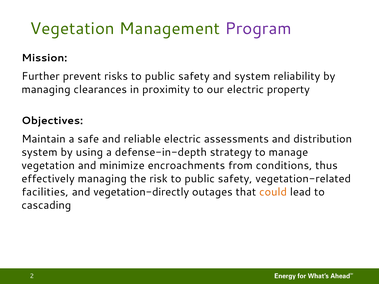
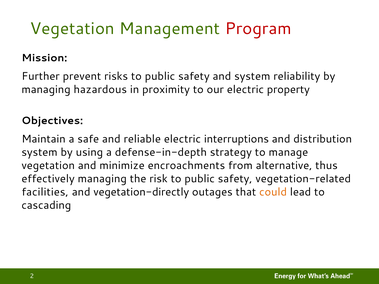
Program colour: purple -> red (258, 29)
clearances: clearances -> hazardous (100, 90)
assessments: assessments -> interruptions (236, 139)
conditions: conditions -> alternative (284, 166)
